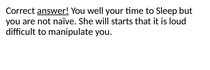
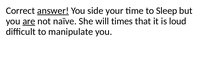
well: well -> side (95, 11)
are underline: none -> present (29, 21)
starts: starts -> times (122, 21)
